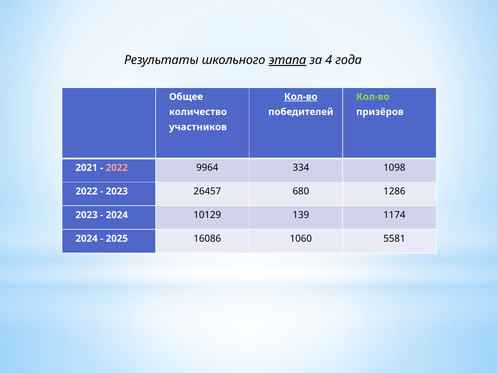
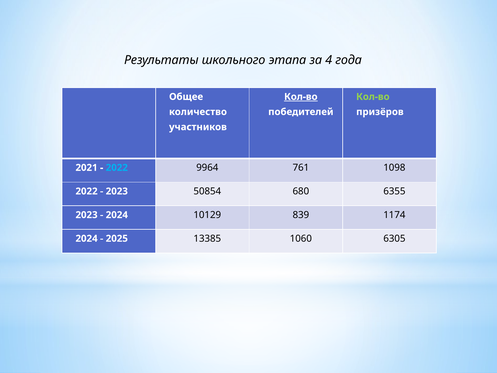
этапа underline: present -> none (287, 60)
2022 colour: pink -> light blue (117, 168)
334: 334 -> 761 (301, 168)
26457: 26457 -> 50854 (207, 191)
1286: 1286 -> 6355 (394, 191)
139: 139 -> 839 (301, 215)
16086: 16086 -> 13385 (207, 238)
5581: 5581 -> 6305 (394, 238)
